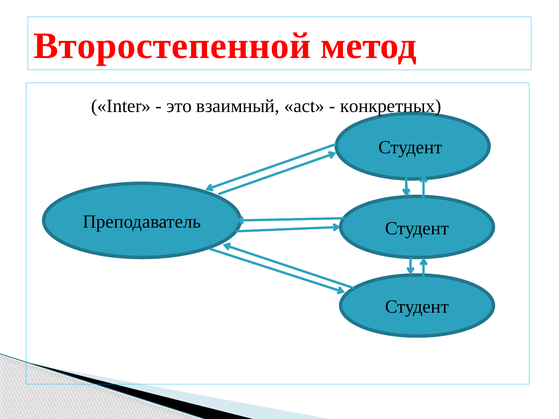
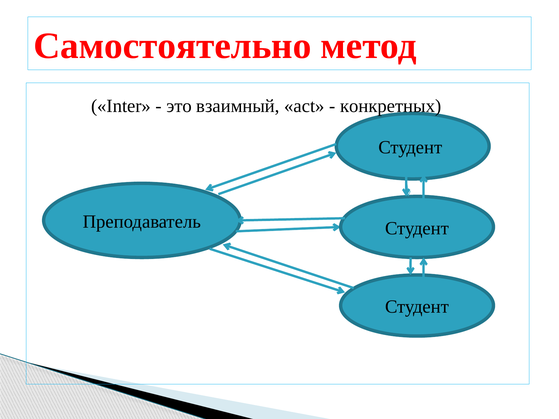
Второстепенной: Второстепенной -> Самостоятельно (172, 46)
